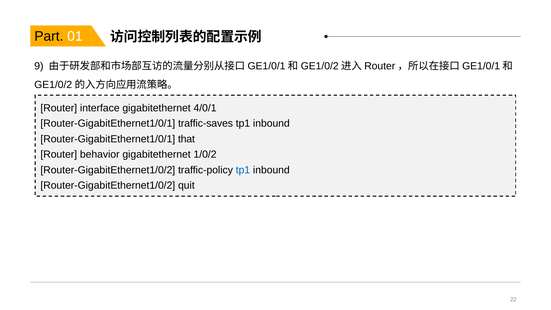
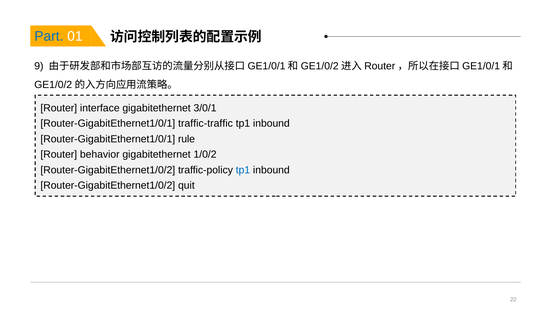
Part colour: black -> blue (49, 36)
4/0/1: 4/0/1 -> 3/0/1 (205, 108)
traffic-saves: traffic-saves -> traffic-traffic (205, 124)
that: that -> rule (186, 139)
